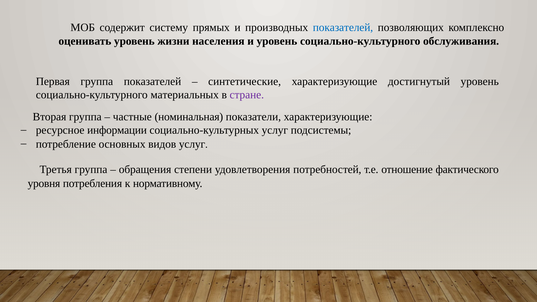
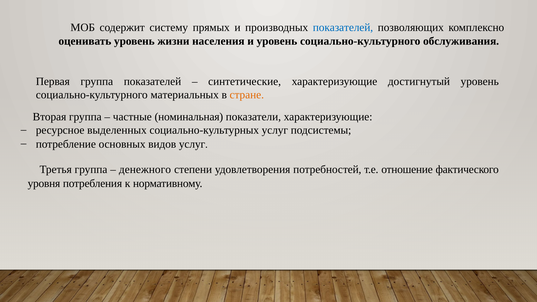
стране colour: purple -> orange (247, 95)
информации: информации -> выделенных (117, 130)
обращения: обращения -> денежного (145, 170)
